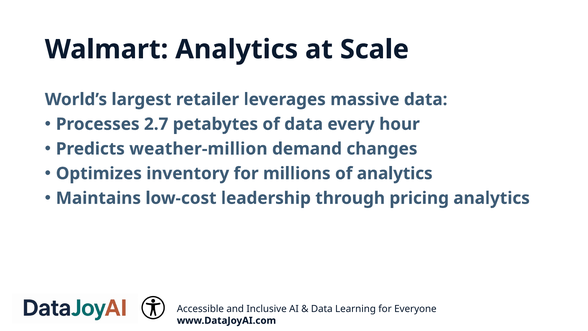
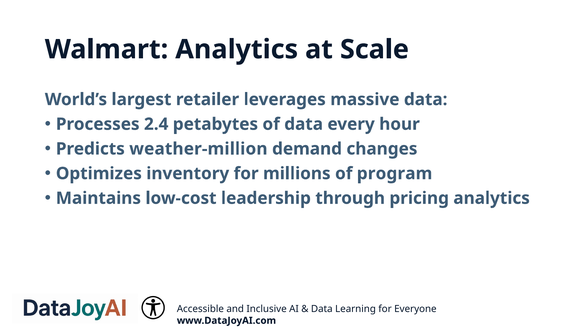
2.7: 2.7 -> 2.4 (156, 124)
of analytics: analytics -> program (395, 173)
